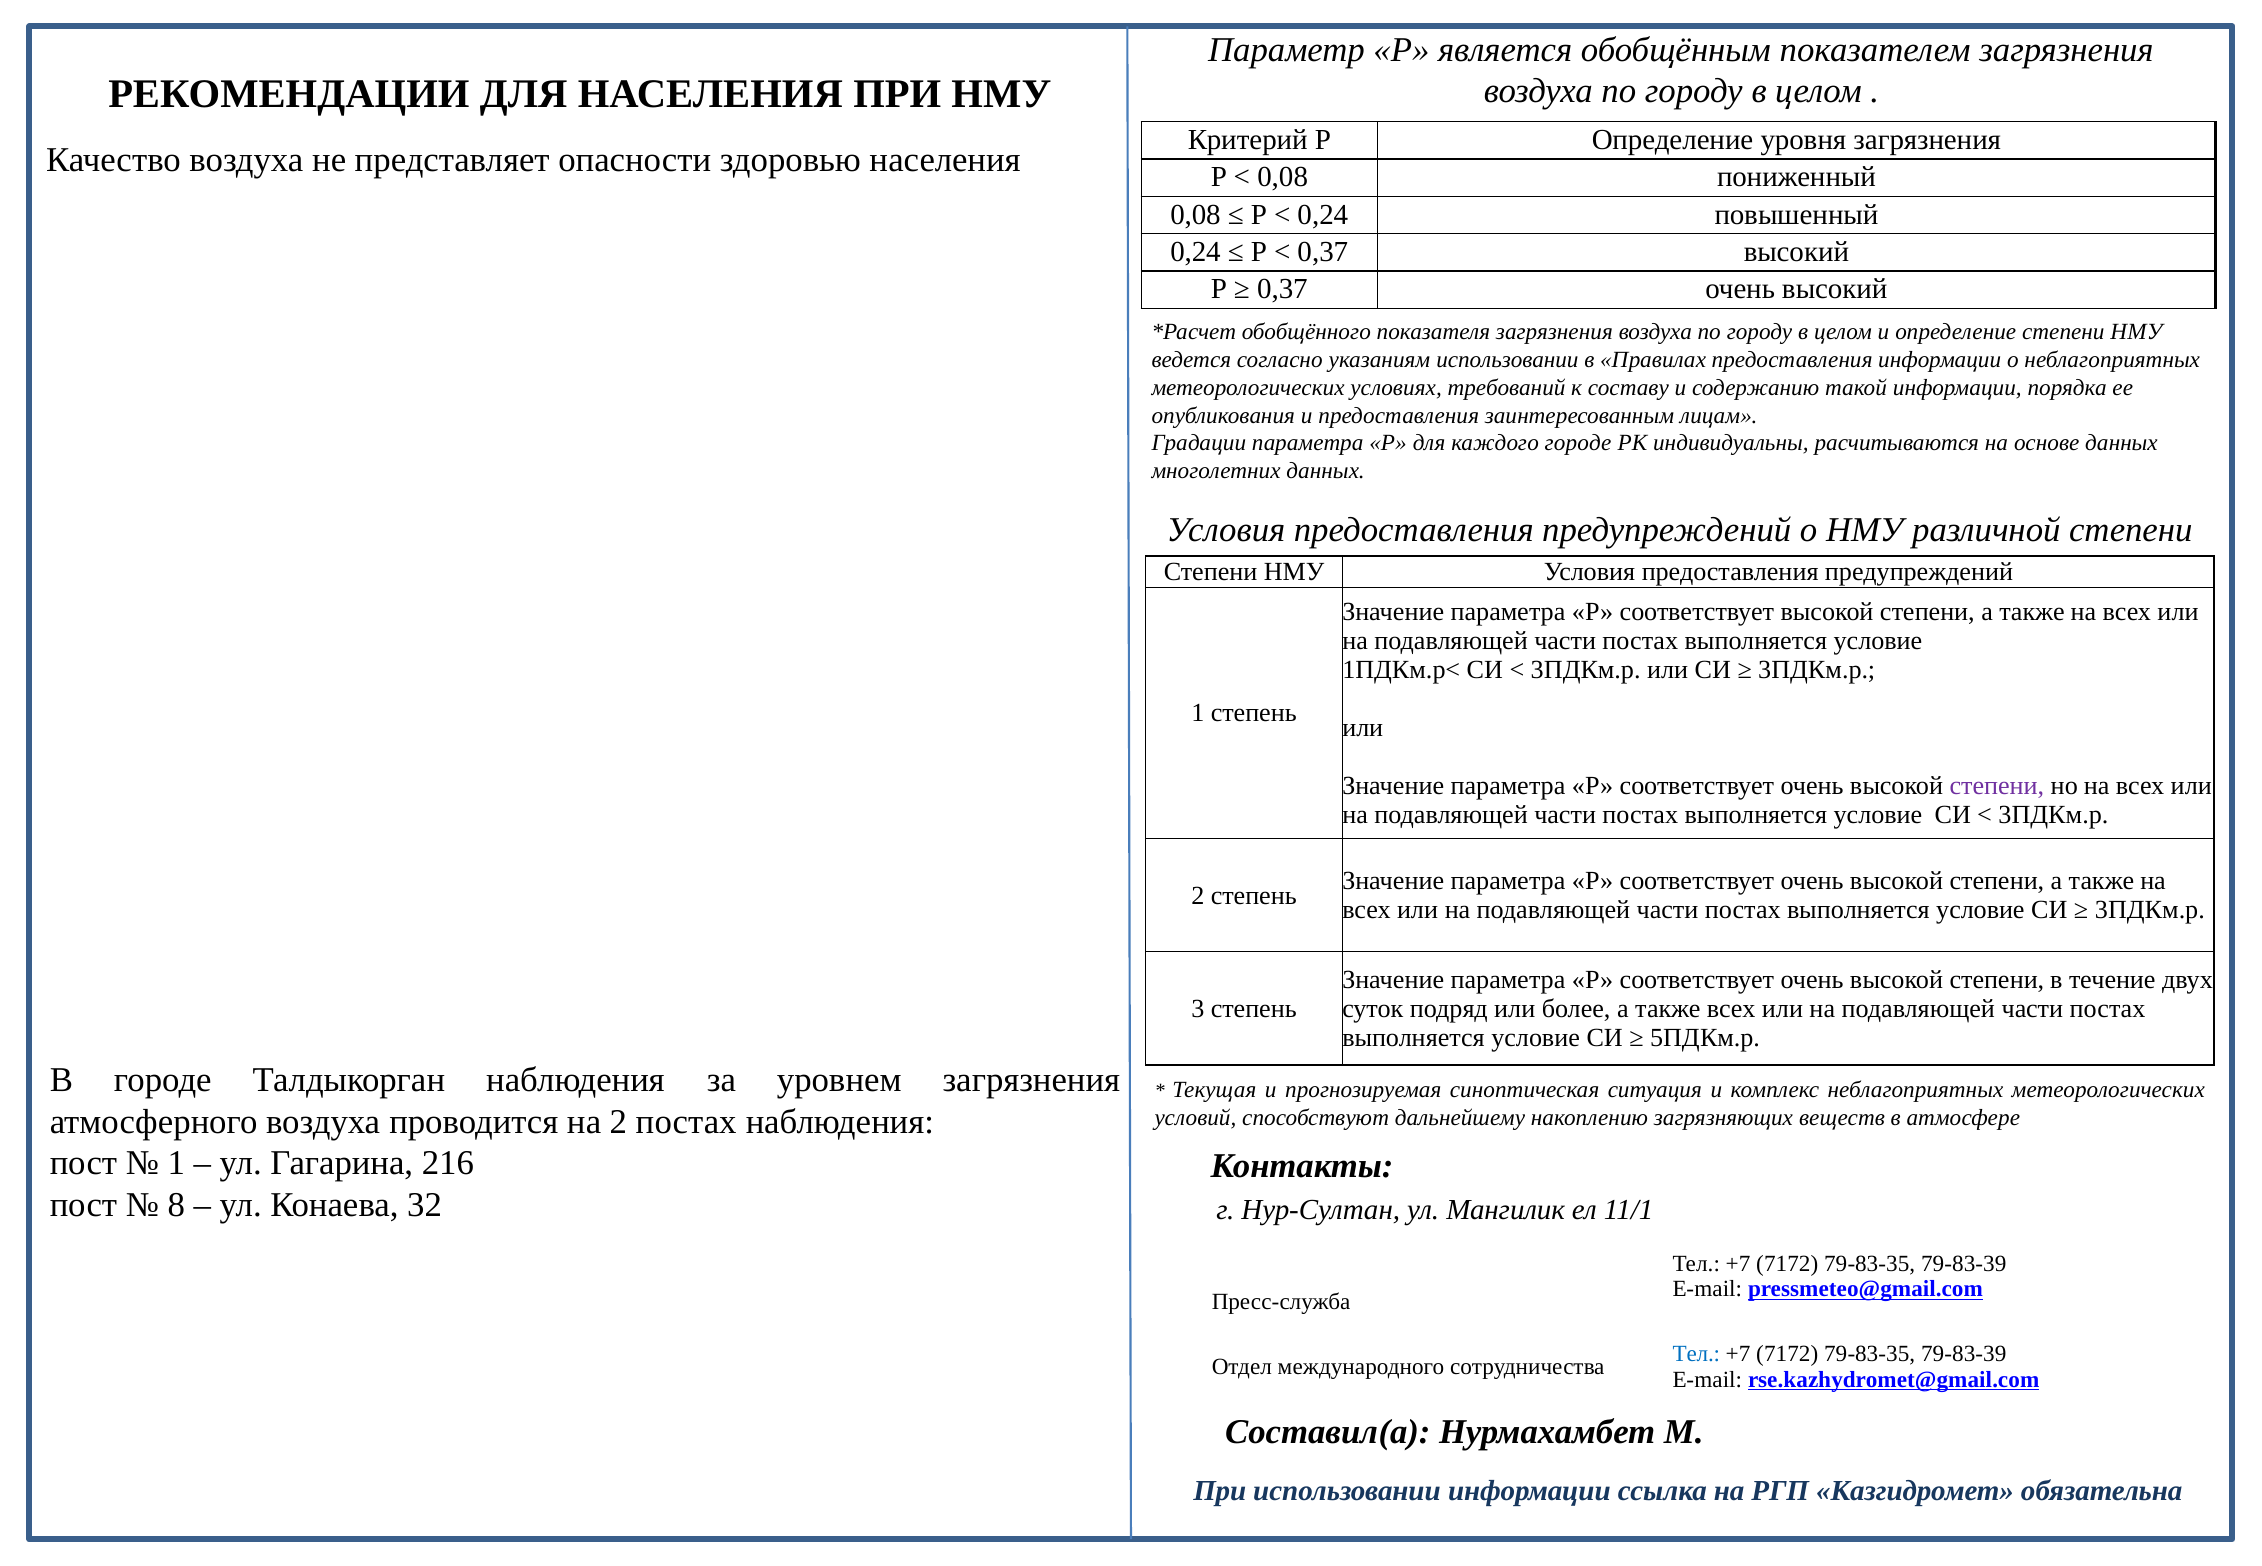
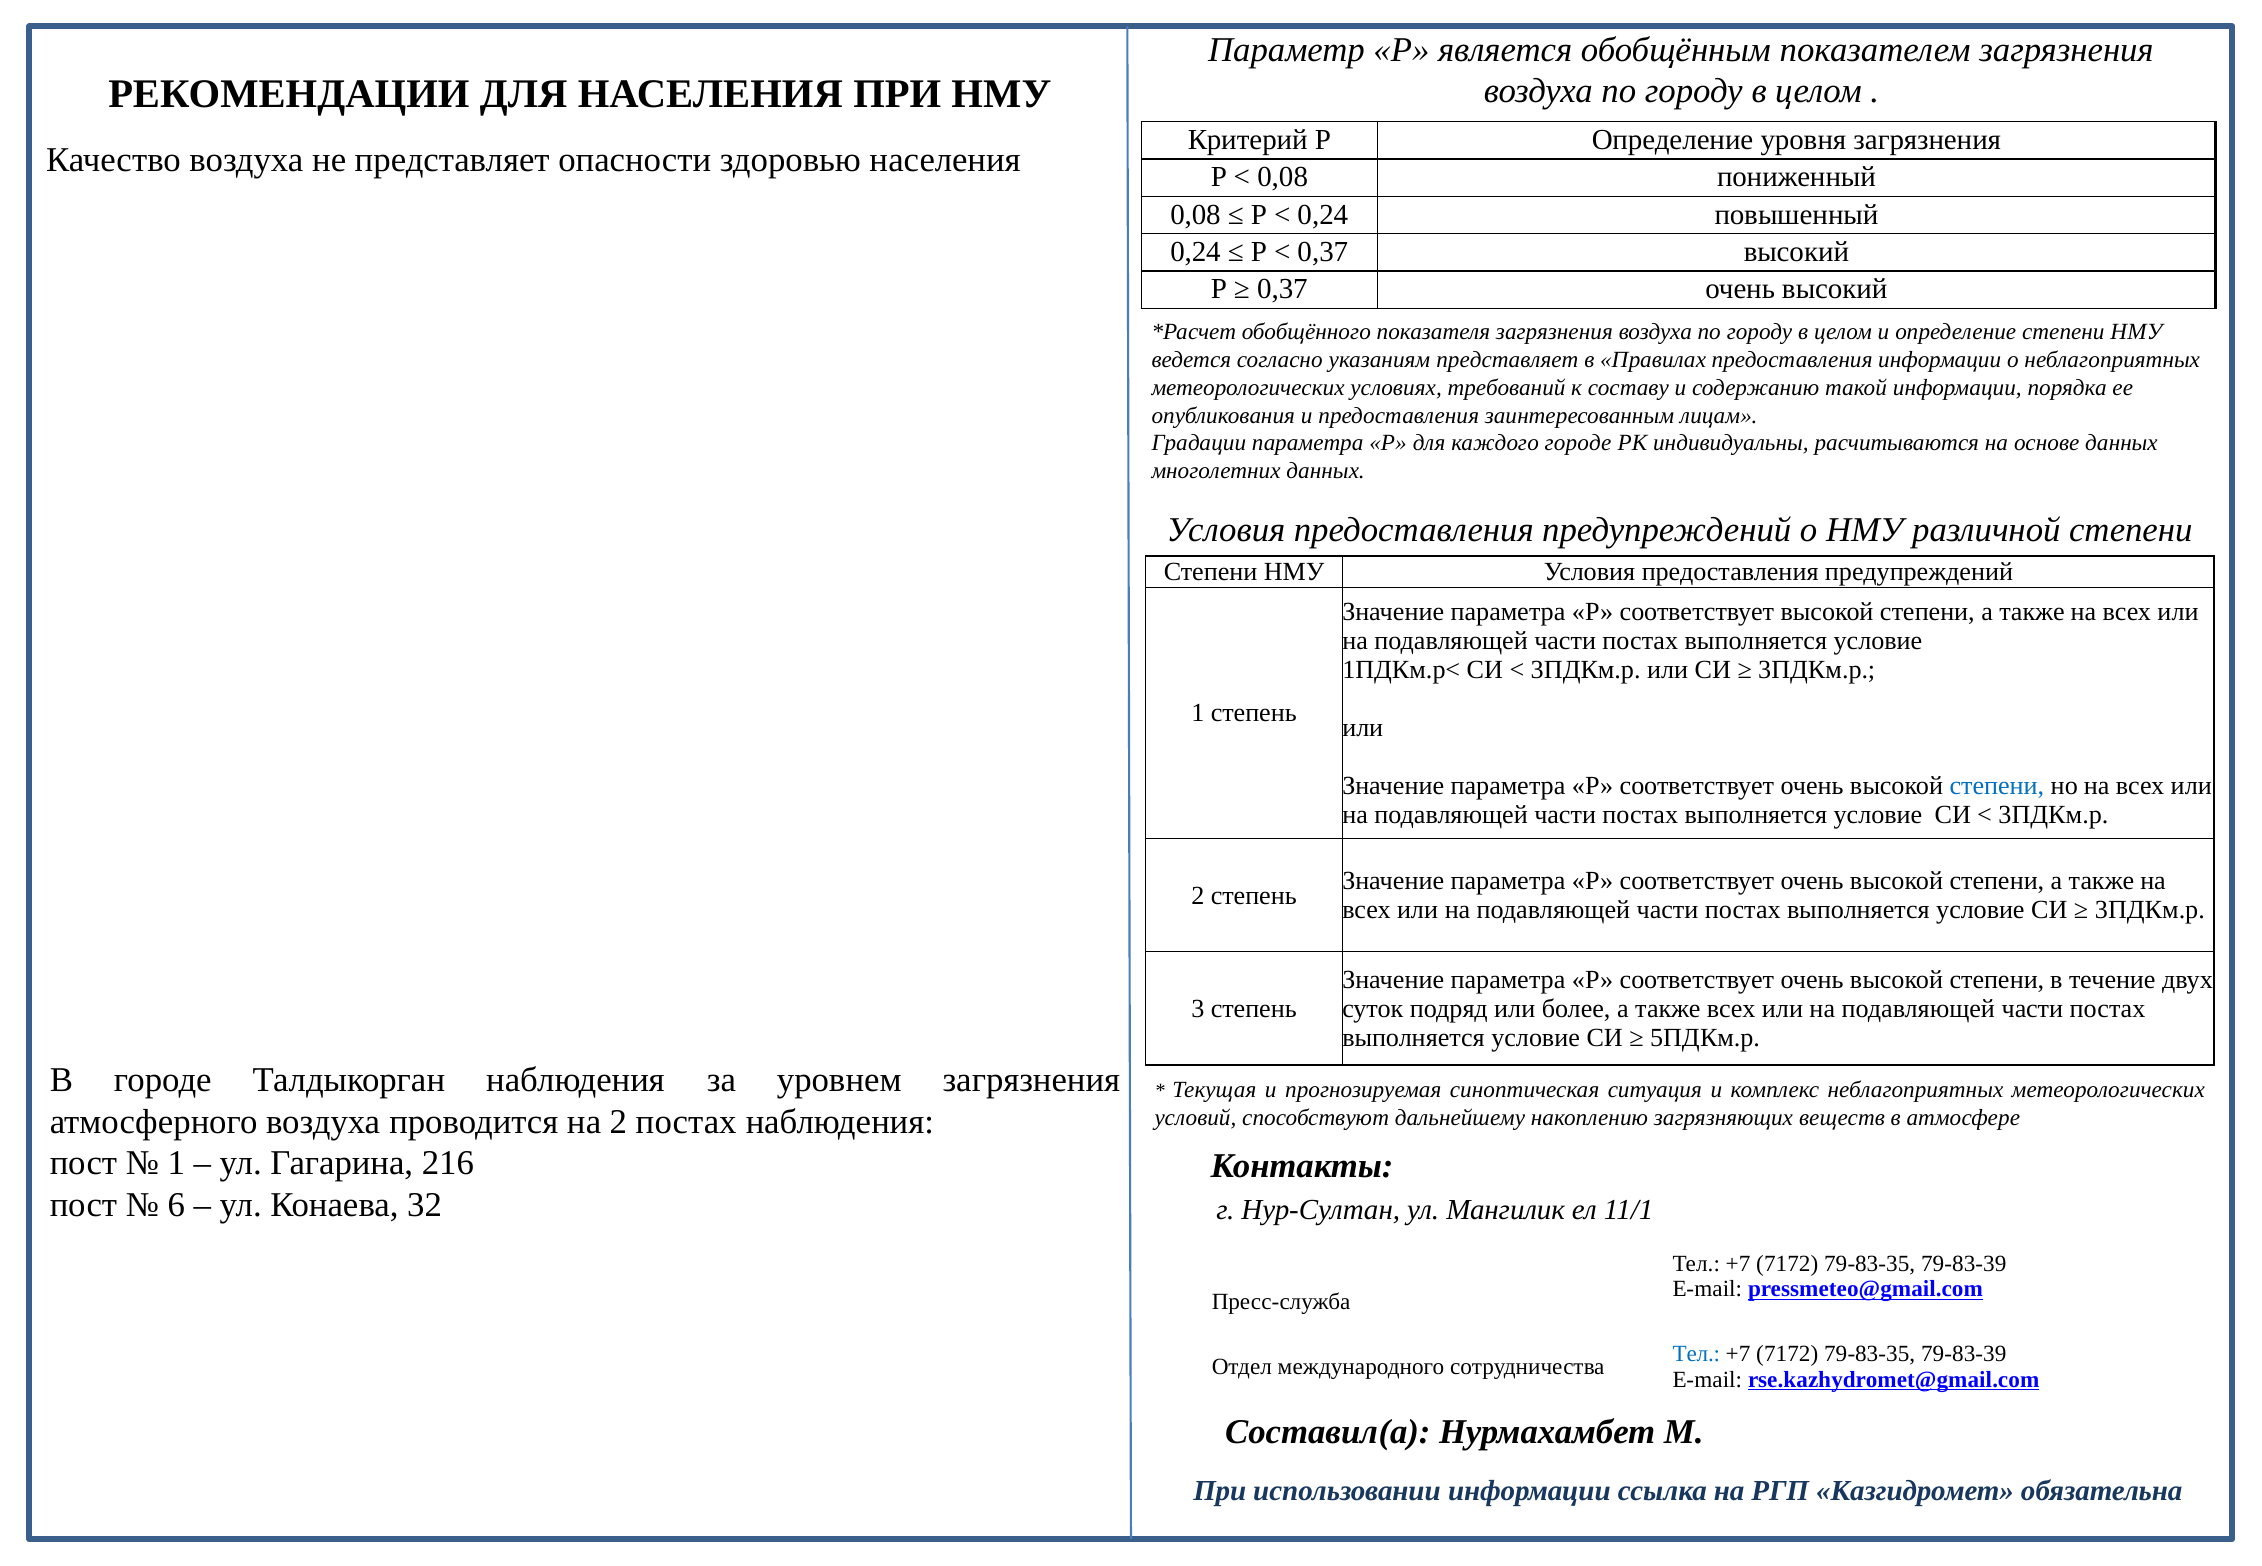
указаниям использовании: использовании -> представляет (1507, 360)
степени colour: purple -> blue (1997, 786)
8: 8 -> 6 (176, 1205)
